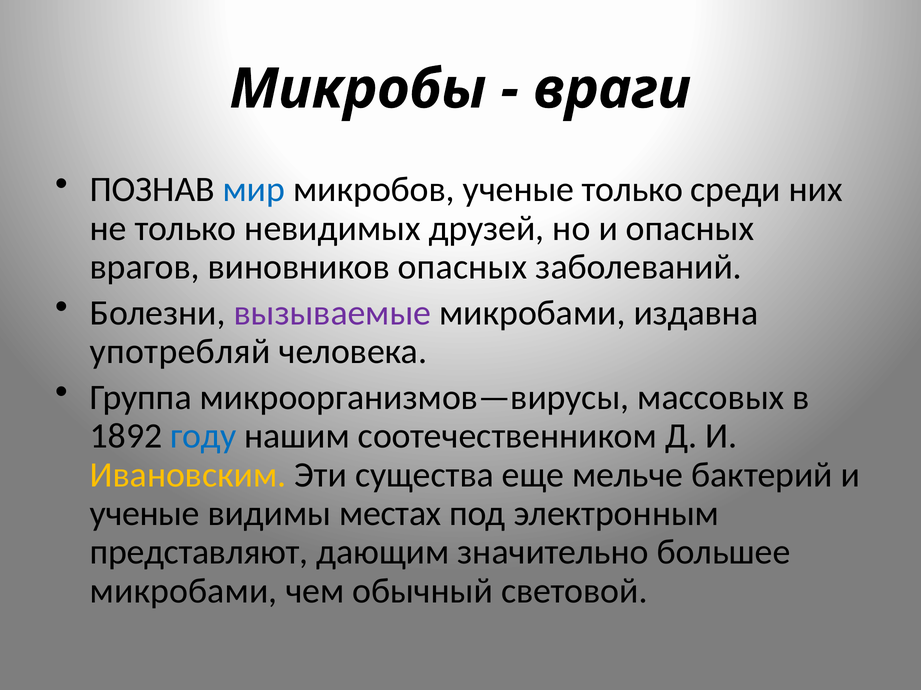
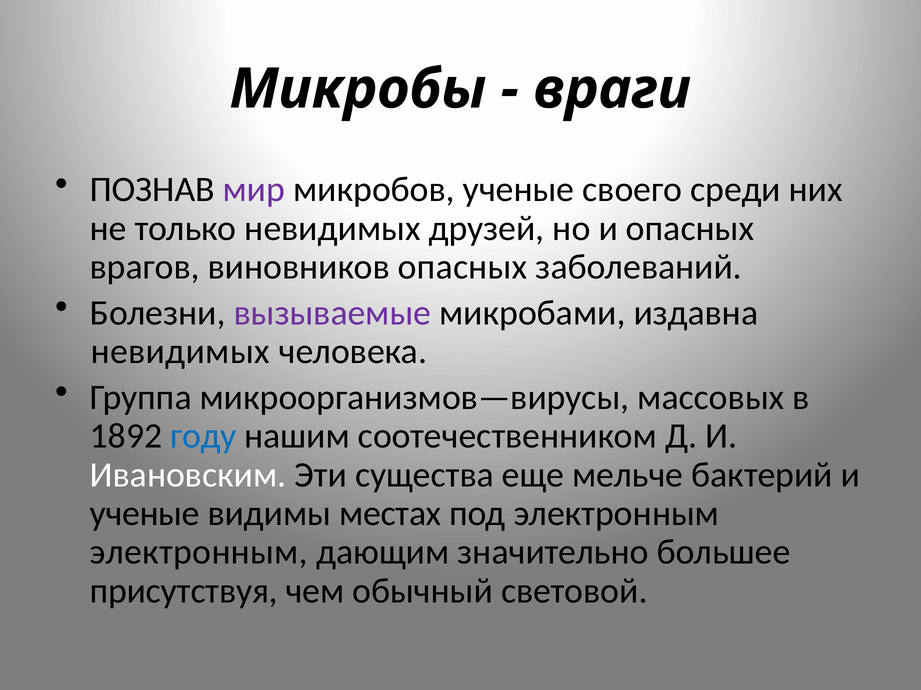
мир colour: blue -> purple (254, 190)
ученые только: только -> своего (632, 190)
употребляй: употребляй -> невидимых (180, 352)
Ивановским colour: yellow -> white (188, 475)
представляют: представляют -> электронным (199, 553)
микробами: микробами -> присутствуя (184, 591)
